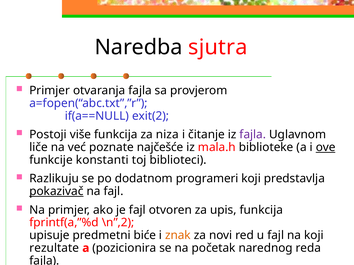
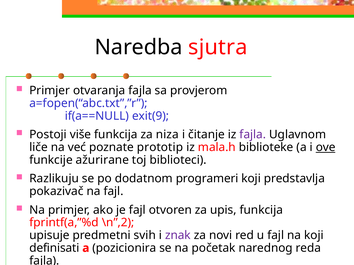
exit(2: exit(2 -> exit(9 (151, 116)
najčešće: najčešće -> prototip (160, 148)
konstanti: konstanti -> ažurirane (102, 160)
pokazivač underline: present -> none (56, 192)
biće: biće -> svih (145, 236)
znak colour: orange -> purple (178, 236)
rezultate: rezultate -> definisati (54, 248)
